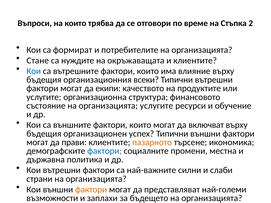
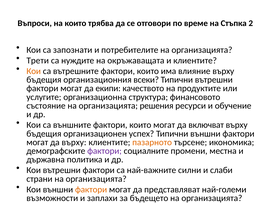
формират: формират -> запознати (73, 50)
Стане: Стане -> Трети (38, 61)
Кои colour: blue -> orange (34, 71)
организацията услугите: услугите -> решения (157, 106)
да прави: прави -> върху (74, 142)
фактори colour: blue -> purple (105, 151)
